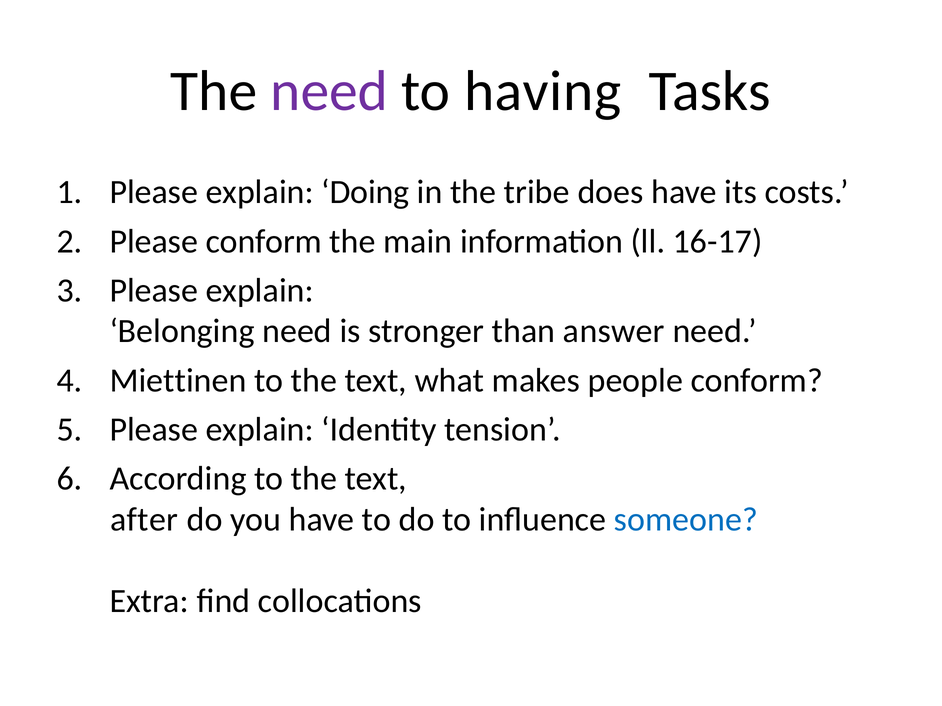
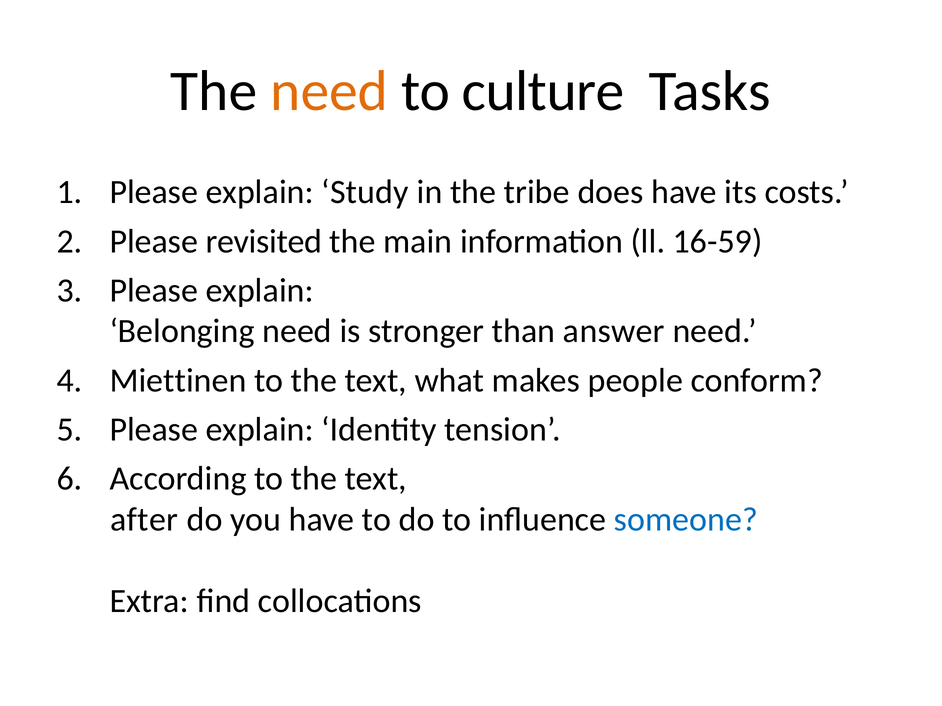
need colour: purple -> orange (329, 91)
having: having -> culture (543, 91)
Doing: Doing -> Study (365, 192)
Please conform: conform -> revisited (264, 242)
16-17: 16-17 -> 16-59 (718, 242)
